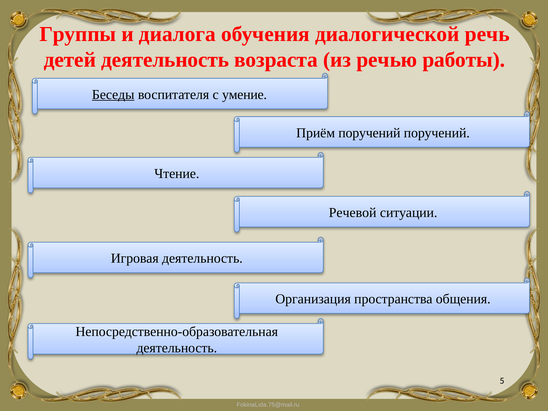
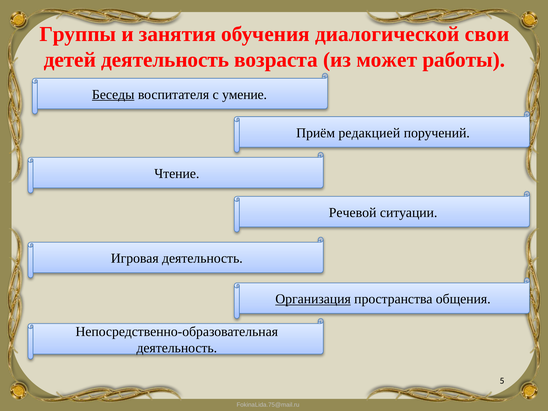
диалога: диалога -> занятия (177, 34)
речь: речь -> свои (487, 34)
речью: речью -> может (387, 60)
Приём поручений: поручений -> редакцией (369, 133)
Организация underline: none -> present (313, 299)
